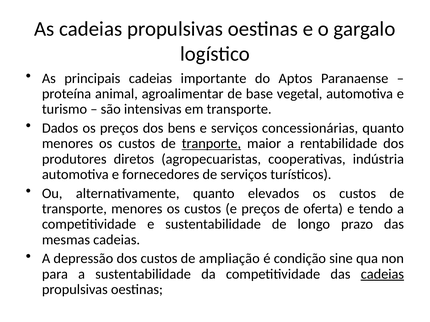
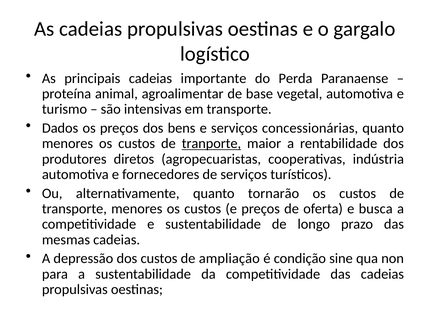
Aptos: Aptos -> Perda (296, 78)
elevados: elevados -> tornarão (274, 194)
tendo: tendo -> busca (376, 209)
cadeias underline: present -> none (382, 274)
